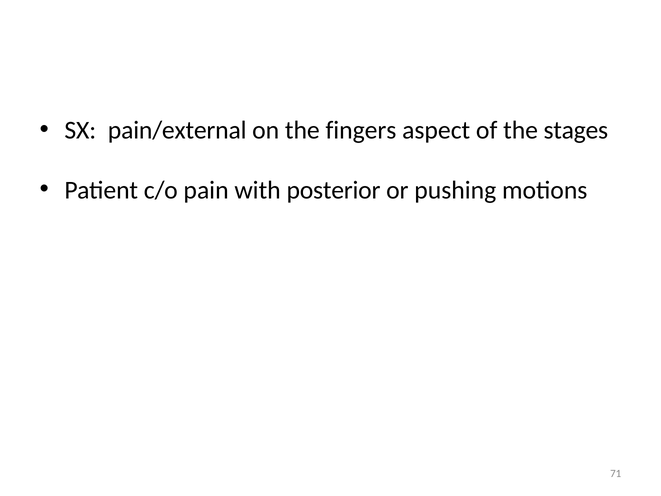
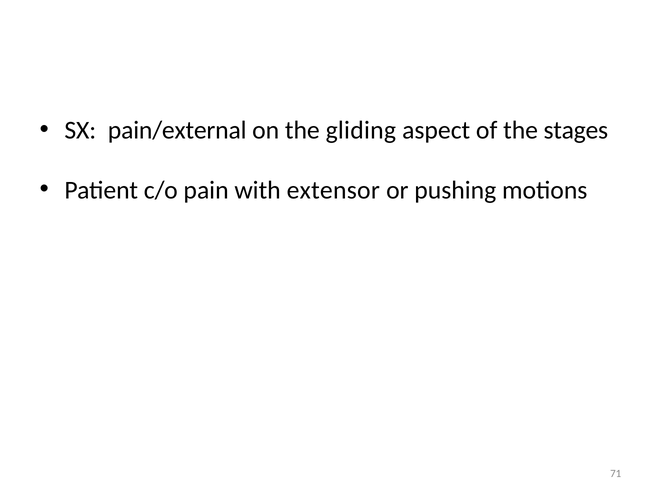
fingers: fingers -> gliding (361, 130)
posterior: posterior -> extensor (333, 190)
